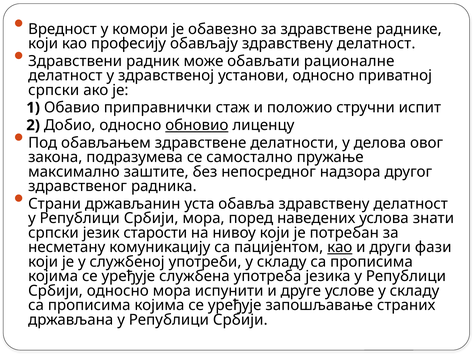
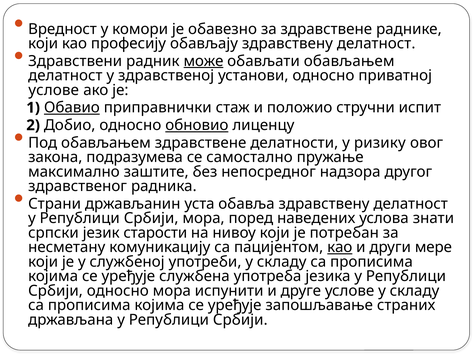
може underline: none -> present (203, 61)
обављати рационалне: рационалне -> обављањем (349, 61)
српски: српски -> услове (54, 90)
Обавио underline: none -> present (72, 108)
делова: делова -> ризику (380, 143)
фази: фази -> мере (433, 247)
